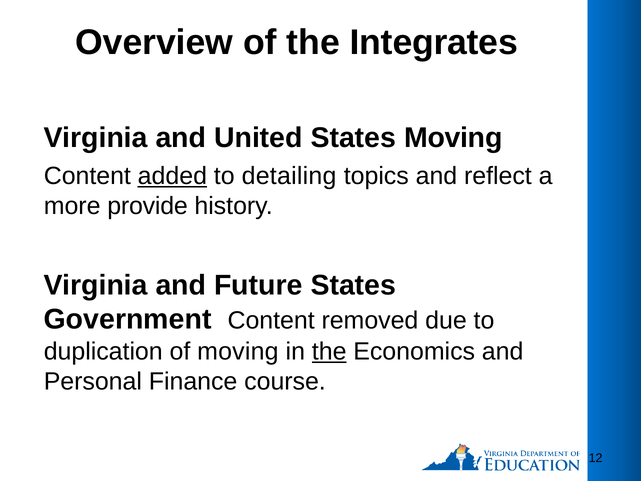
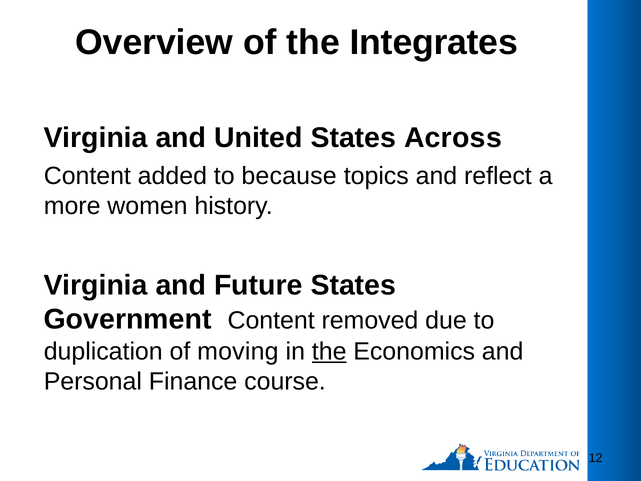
States Moving: Moving -> Across (453, 138)
added underline: present -> none (172, 176)
detailing: detailing -> because (289, 176)
provide: provide -> women (147, 206)
